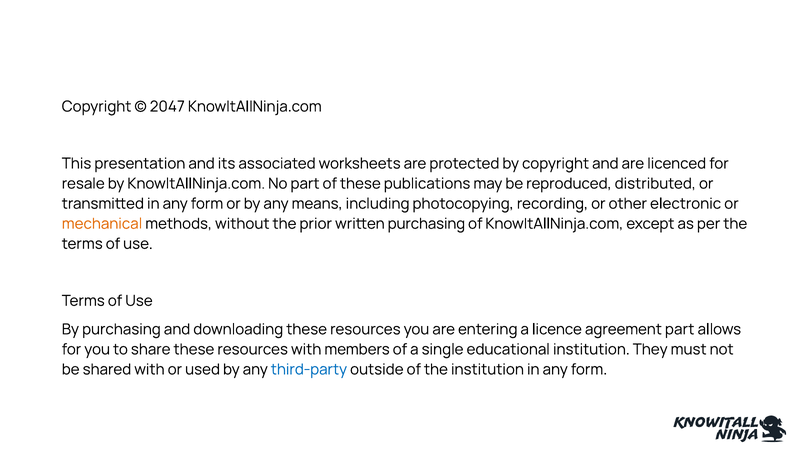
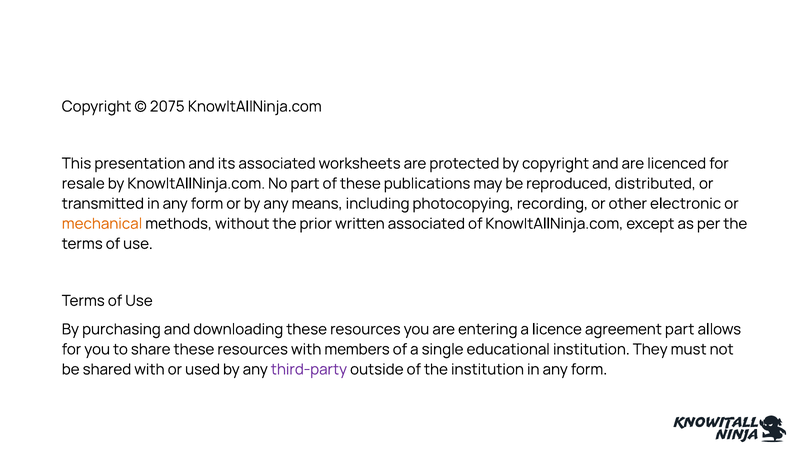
2047: 2047 -> 2075 (167, 106)
written purchasing: purchasing -> associated (426, 224)
third-party colour: blue -> purple (309, 369)
